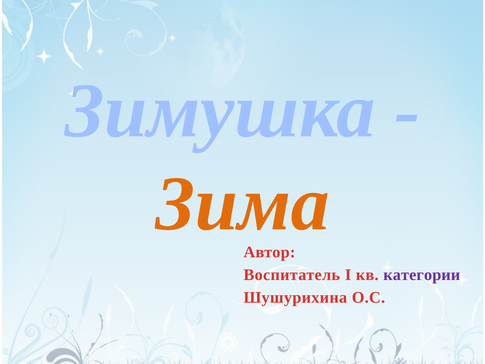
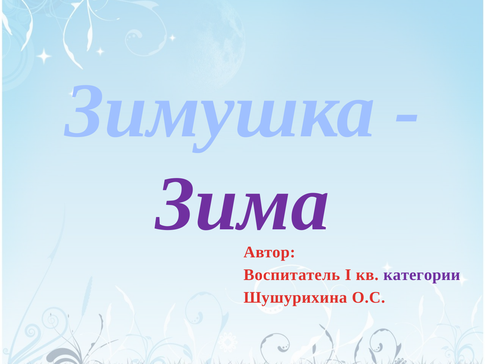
Зима colour: orange -> purple (243, 204)
